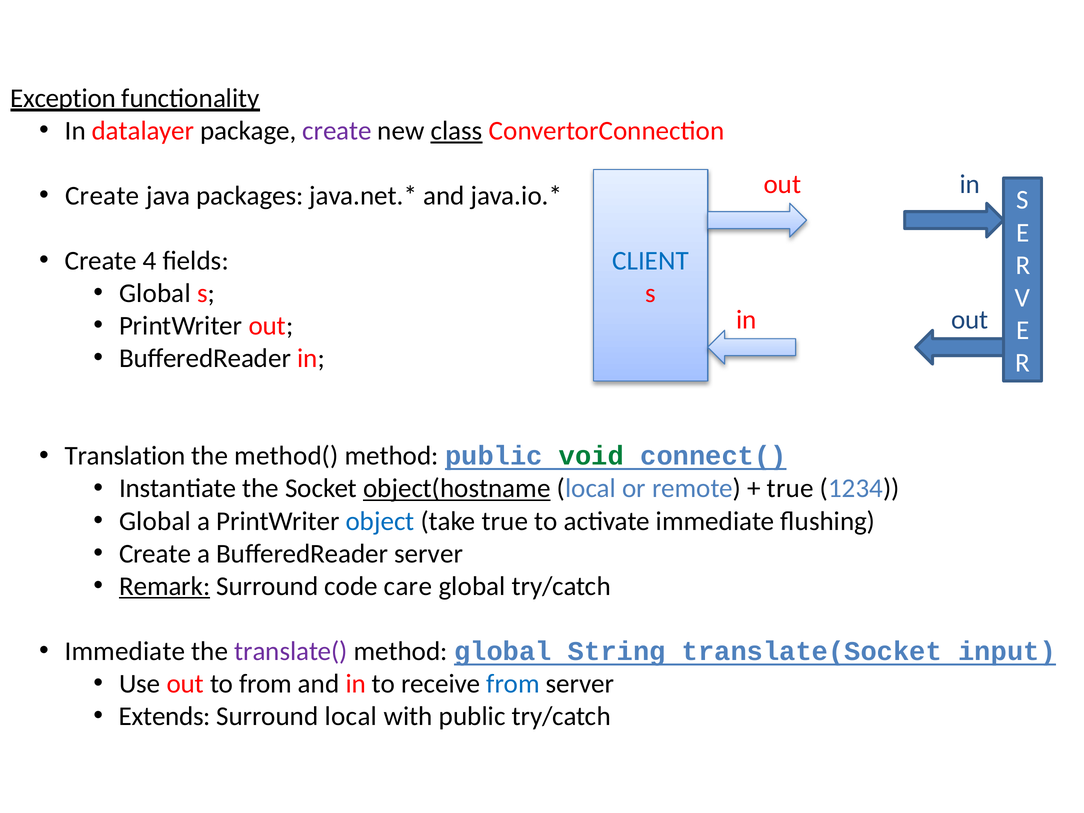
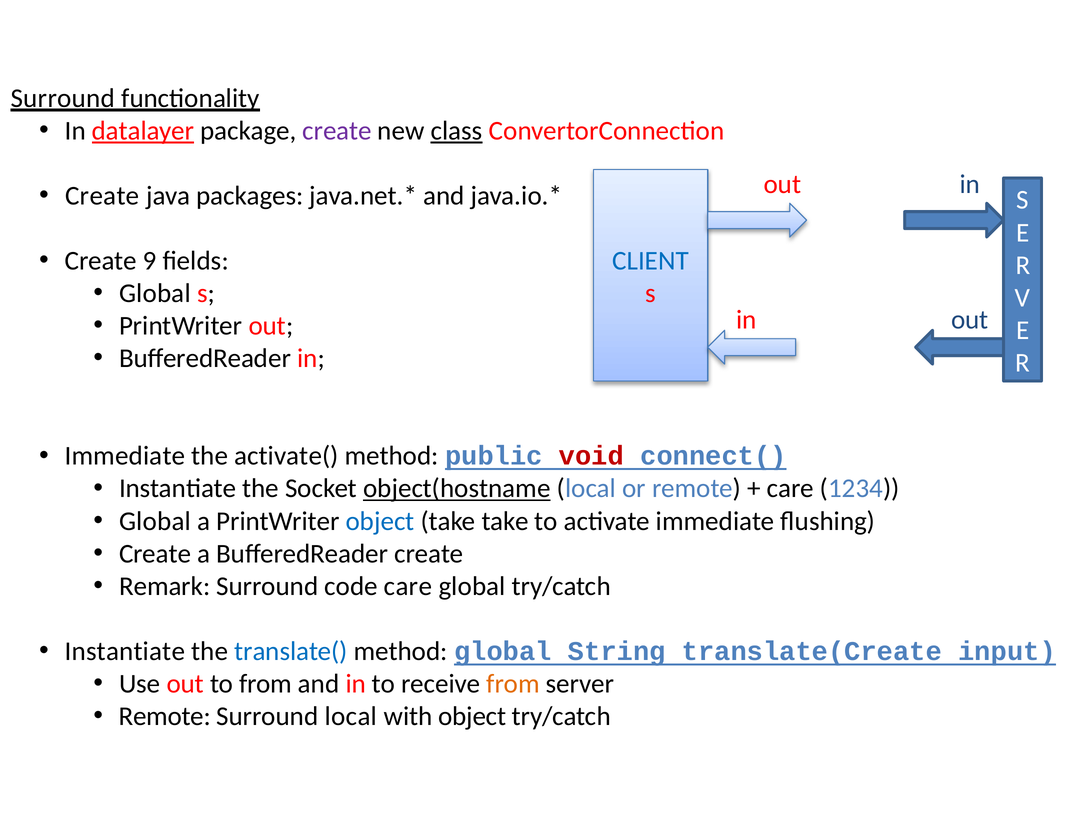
Exception: Exception -> Surround (63, 98)
datalayer underline: none -> present (143, 131)
4: 4 -> 9 (150, 261)
Translation: Translation -> Immediate (125, 456)
method(: method( -> activate( (286, 456)
void colour: green -> red (591, 456)
true: true -> care (790, 489)
take true: true -> take (505, 521)
BufferedReader server: server -> create (429, 554)
Remark underline: present -> none (165, 586)
Immediate: Immediate -> Instantiate (125, 651)
translate( colour: purple -> blue (291, 651)
translate(Socket: translate(Socket -> translate(Create (812, 651)
from colour: blue -> orange (513, 684)
Extends: Extends -> Remote (165, 716)
with public: public -> object (472, 716)
